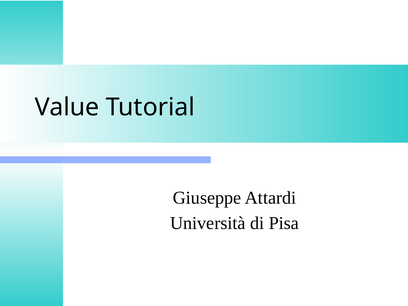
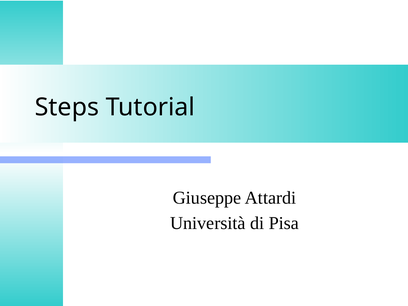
Value: Value -> Steps (67, 107)
